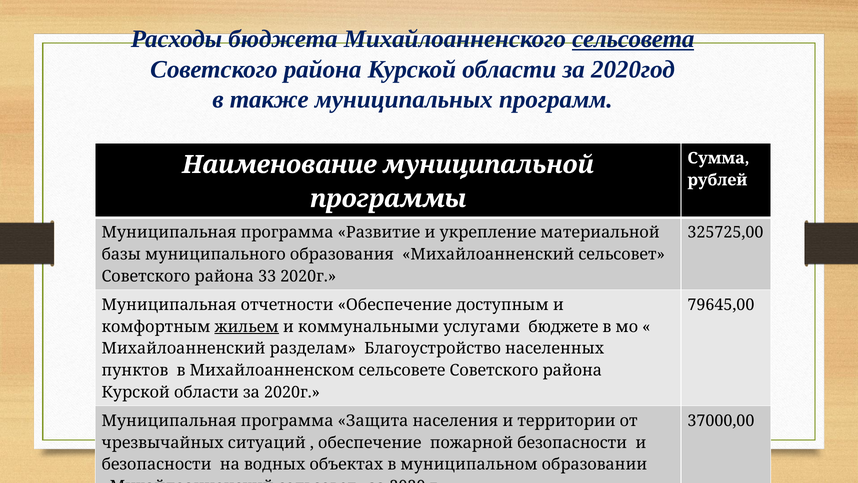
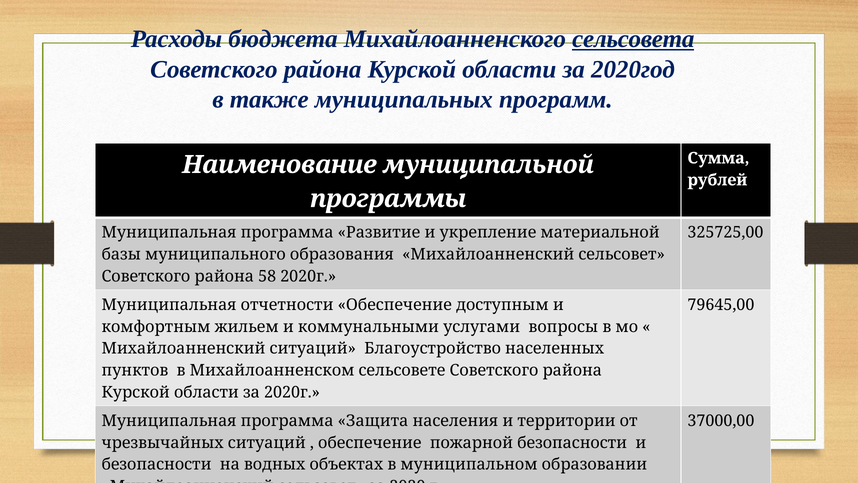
33: 33 -> 58 (267, 276)
жильем underline: present -> none (247, 326)
бюджете: бюджете -> вопросы (563, 326)
Михайлоанненский разделам: разделам -> ситуаций (313, 348)
